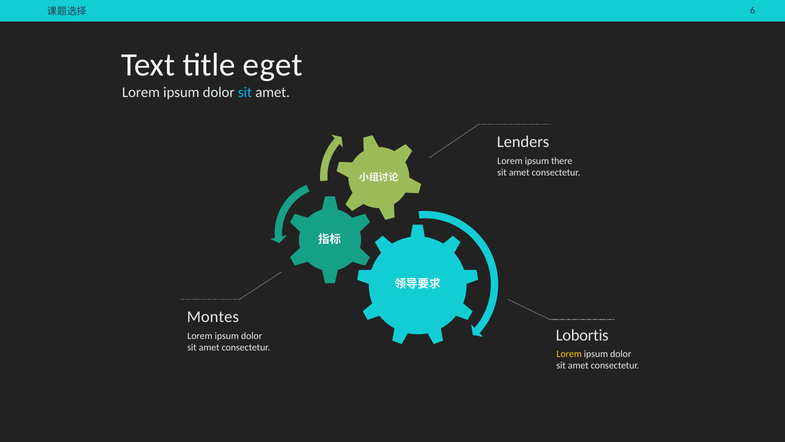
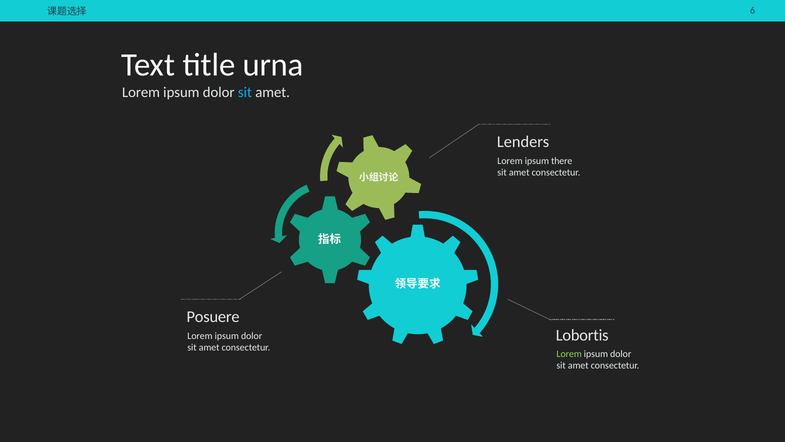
eget: eget -> urna (273, 65)
Montes: Montes -> Posuere (213, 317)
Lorem colour: yellow -> light green (569, 354)
